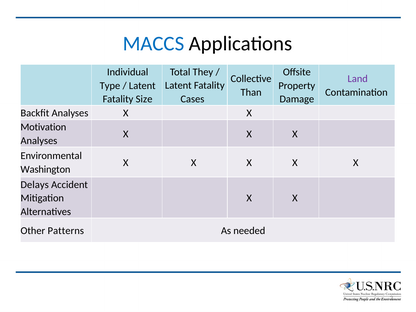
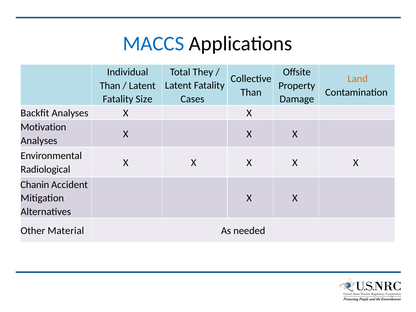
Land colour: purple -> orange (358, 79)
Type: Type -> Than (110, 86)
Washington: Washington -> Radiological (45, 169)
Delays: Delays -> Chanin (35, 185)
Patterns: Patterns -> Material (66, 231)
